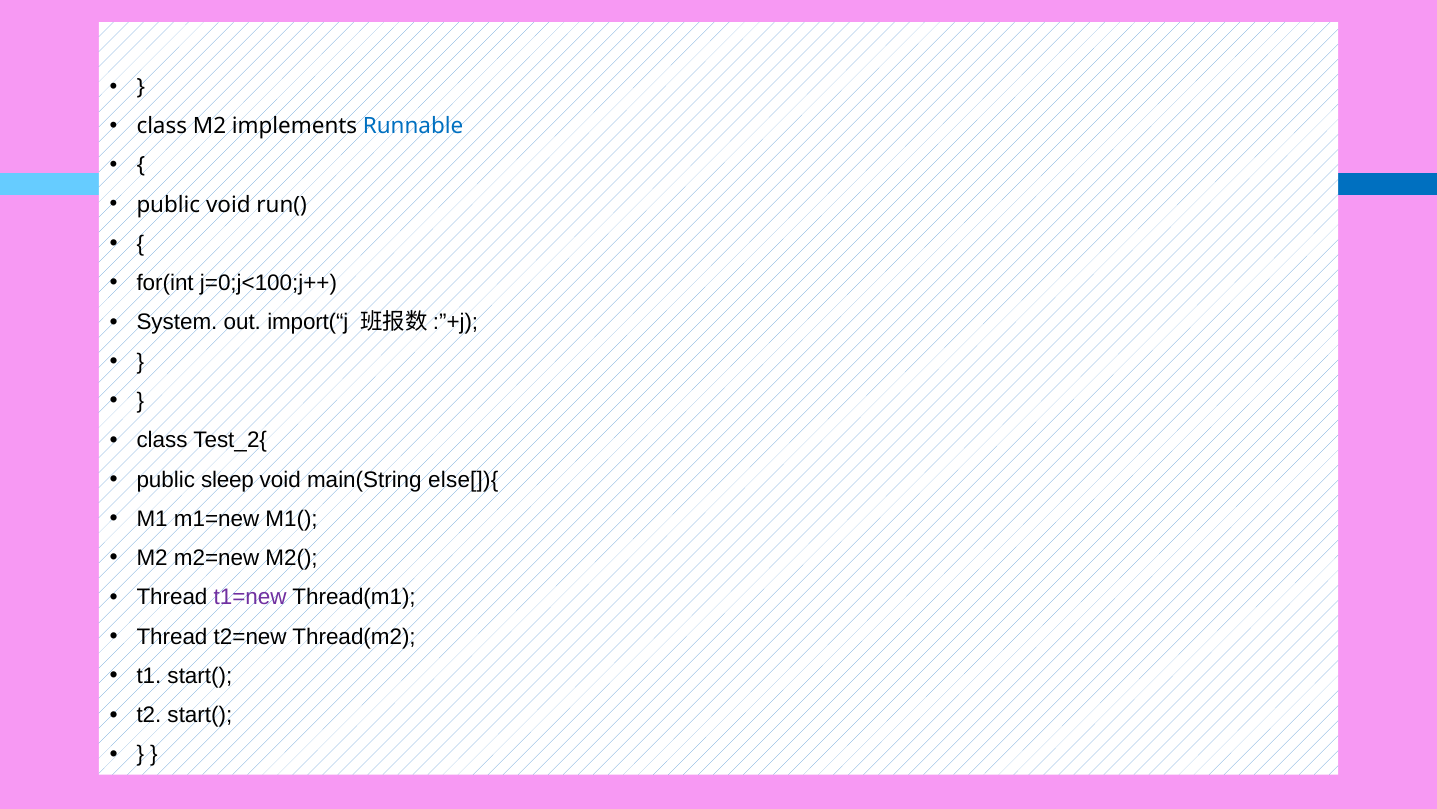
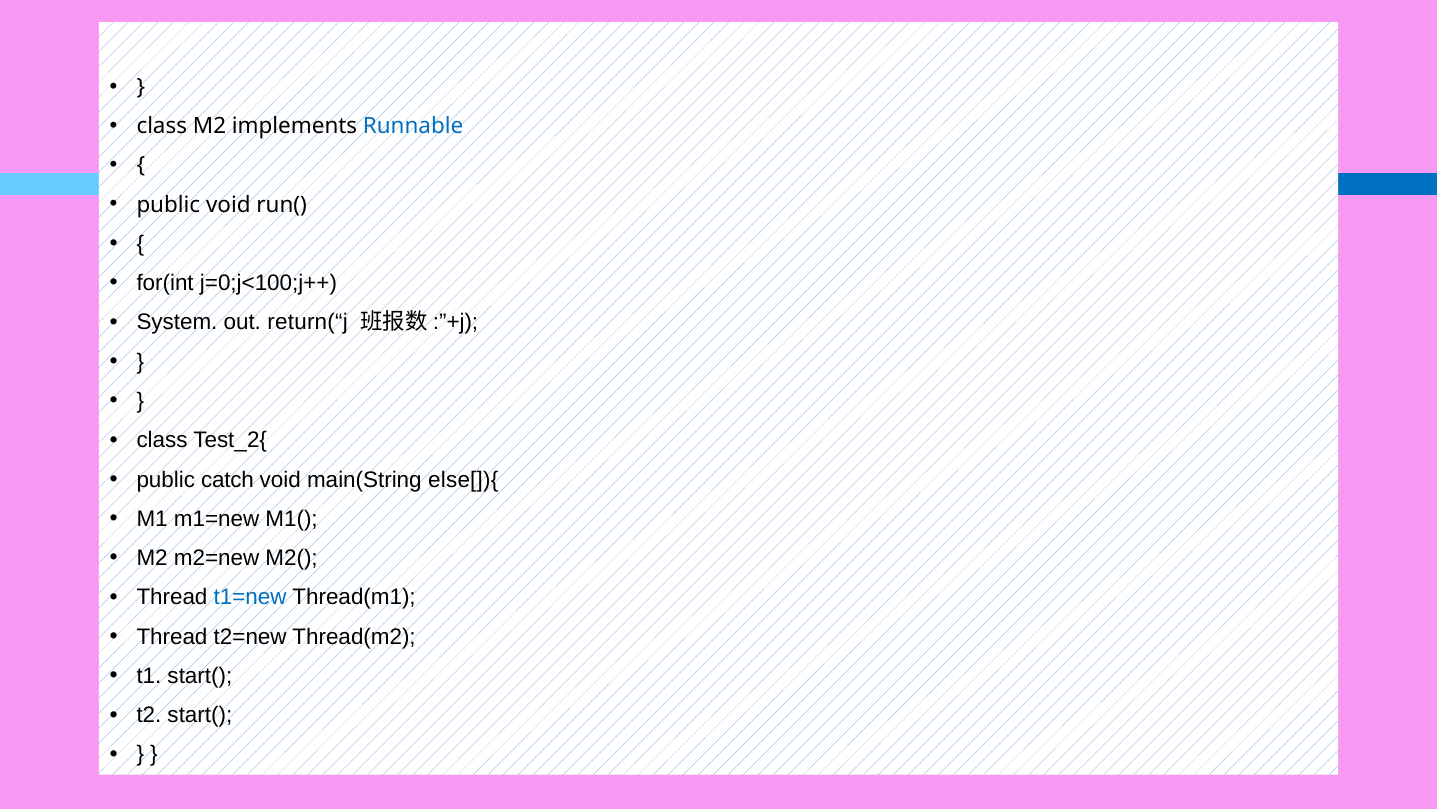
import(“j: import(“j -> return(“j (308, 322)
sleep: sleep -> catch (227, 479)
t1=new colour: purple -> blue (250, 597)
